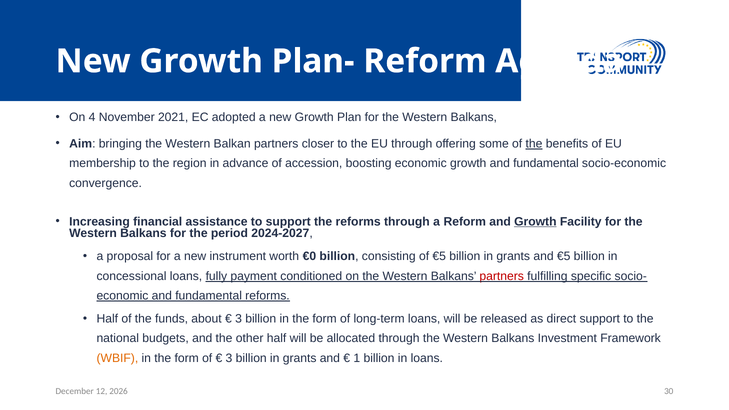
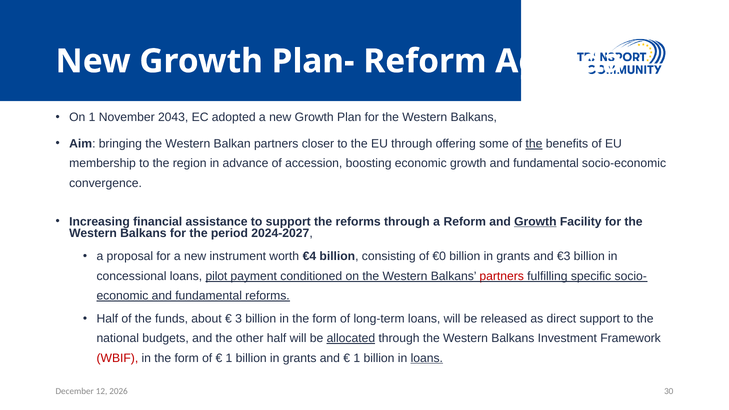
On 4: 4 -> 1 (92, 117)
2021: 2021 -> 2043 (173, 117)
€0: €0 -> €4 (309, 256)
of €5: €5 -> €0 (439, 256)
and €5: €5 -> €3 (564, 256)
fully: fully -> pilot (216, 276)
allocated underline: none -> present (351, 338)
WBIF colour: orange -> red (117, 358)
3: 3 -> 1 (229, 358)
loans underline: none -> present (427, 358)
